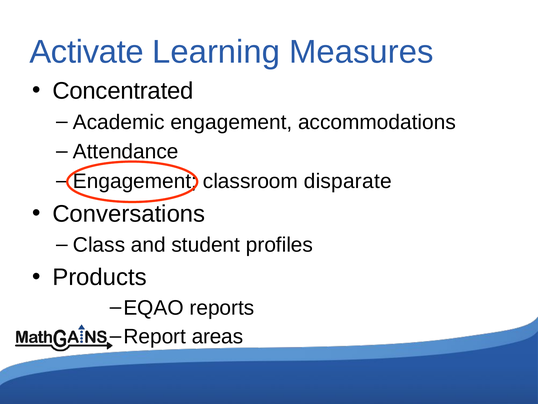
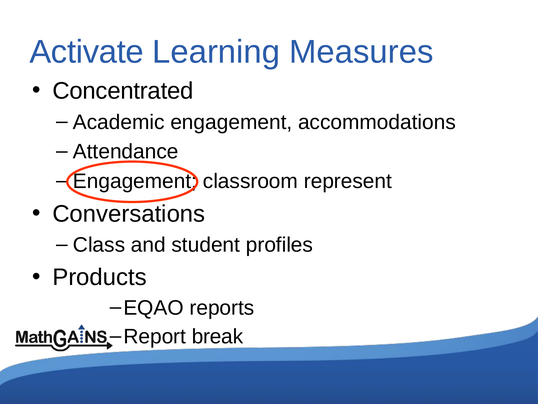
disparate: disparate -> represent (348, 181)
areas: areas -> break (217, 336)
